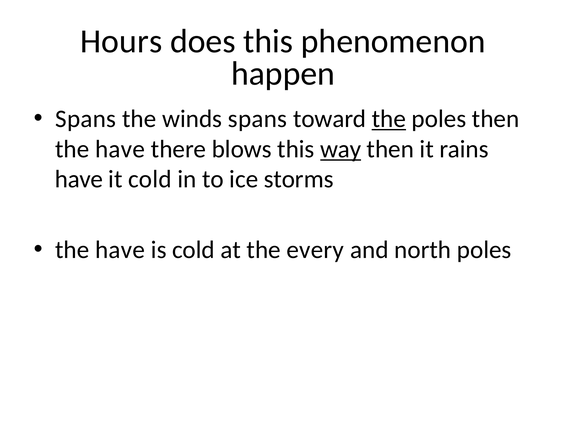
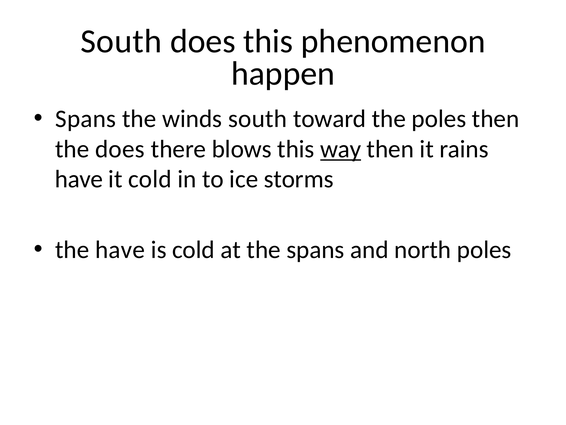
Hours: Hours -> South (121, 41)
winds spans: spans -> south (258, 119)
the underline: present -> none (389, 119)
have: have -> does (120, 149)
the every: every -> spans (315, 250)
